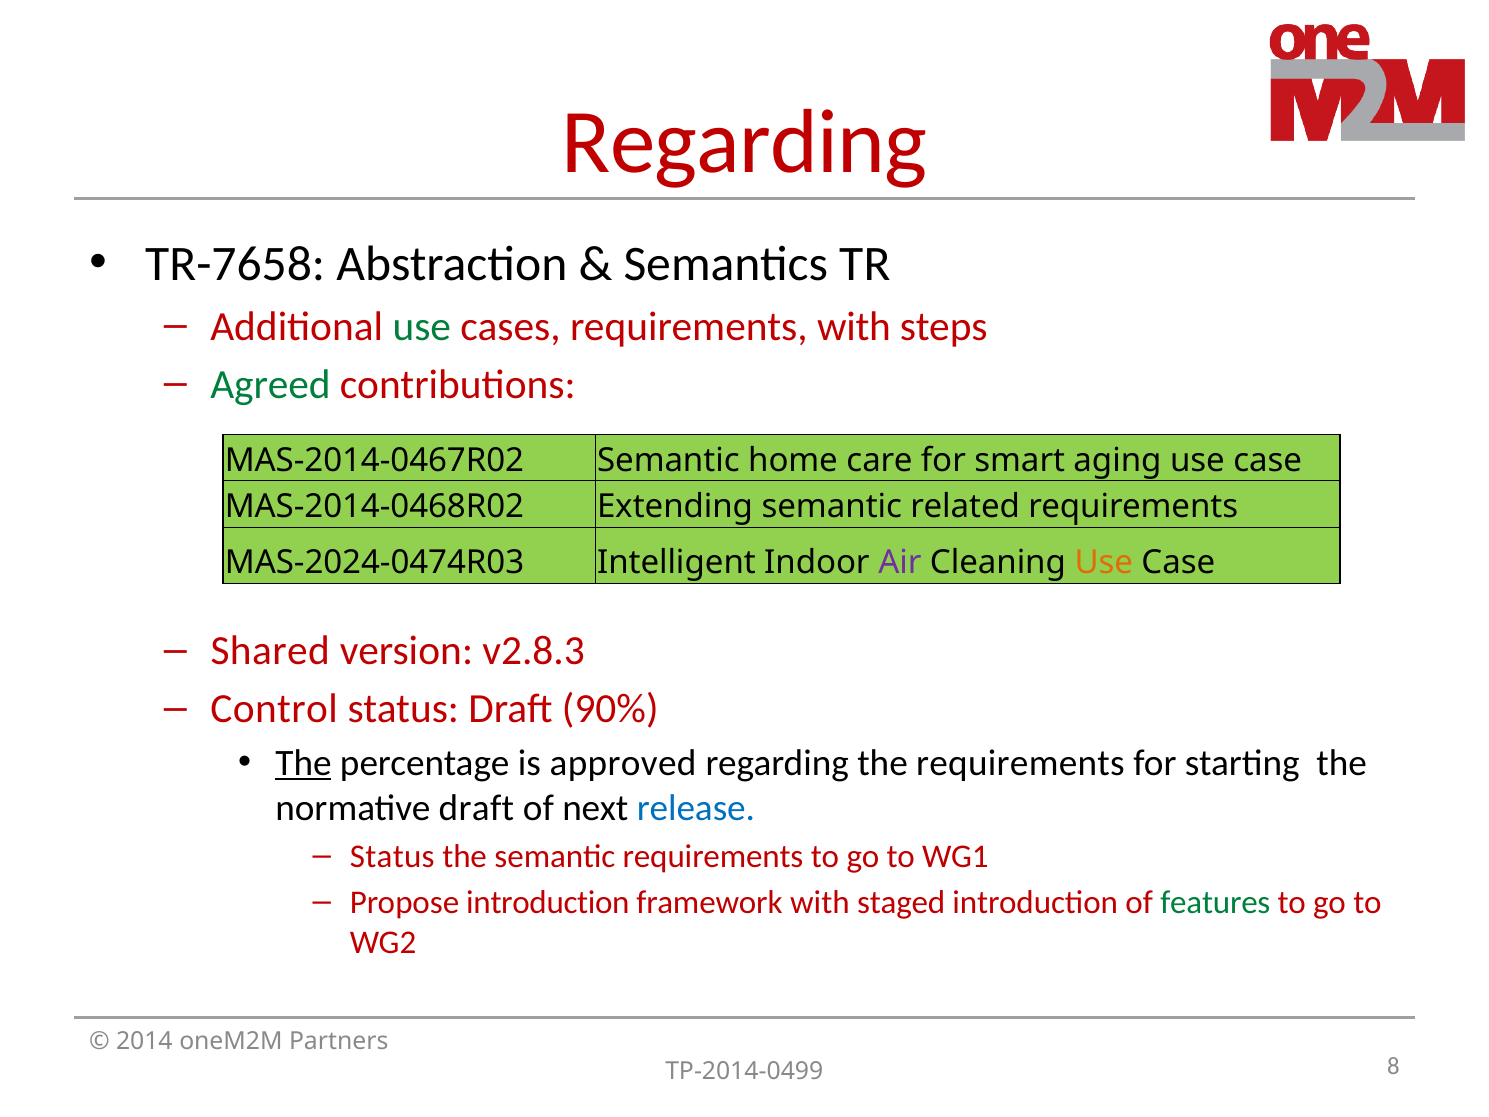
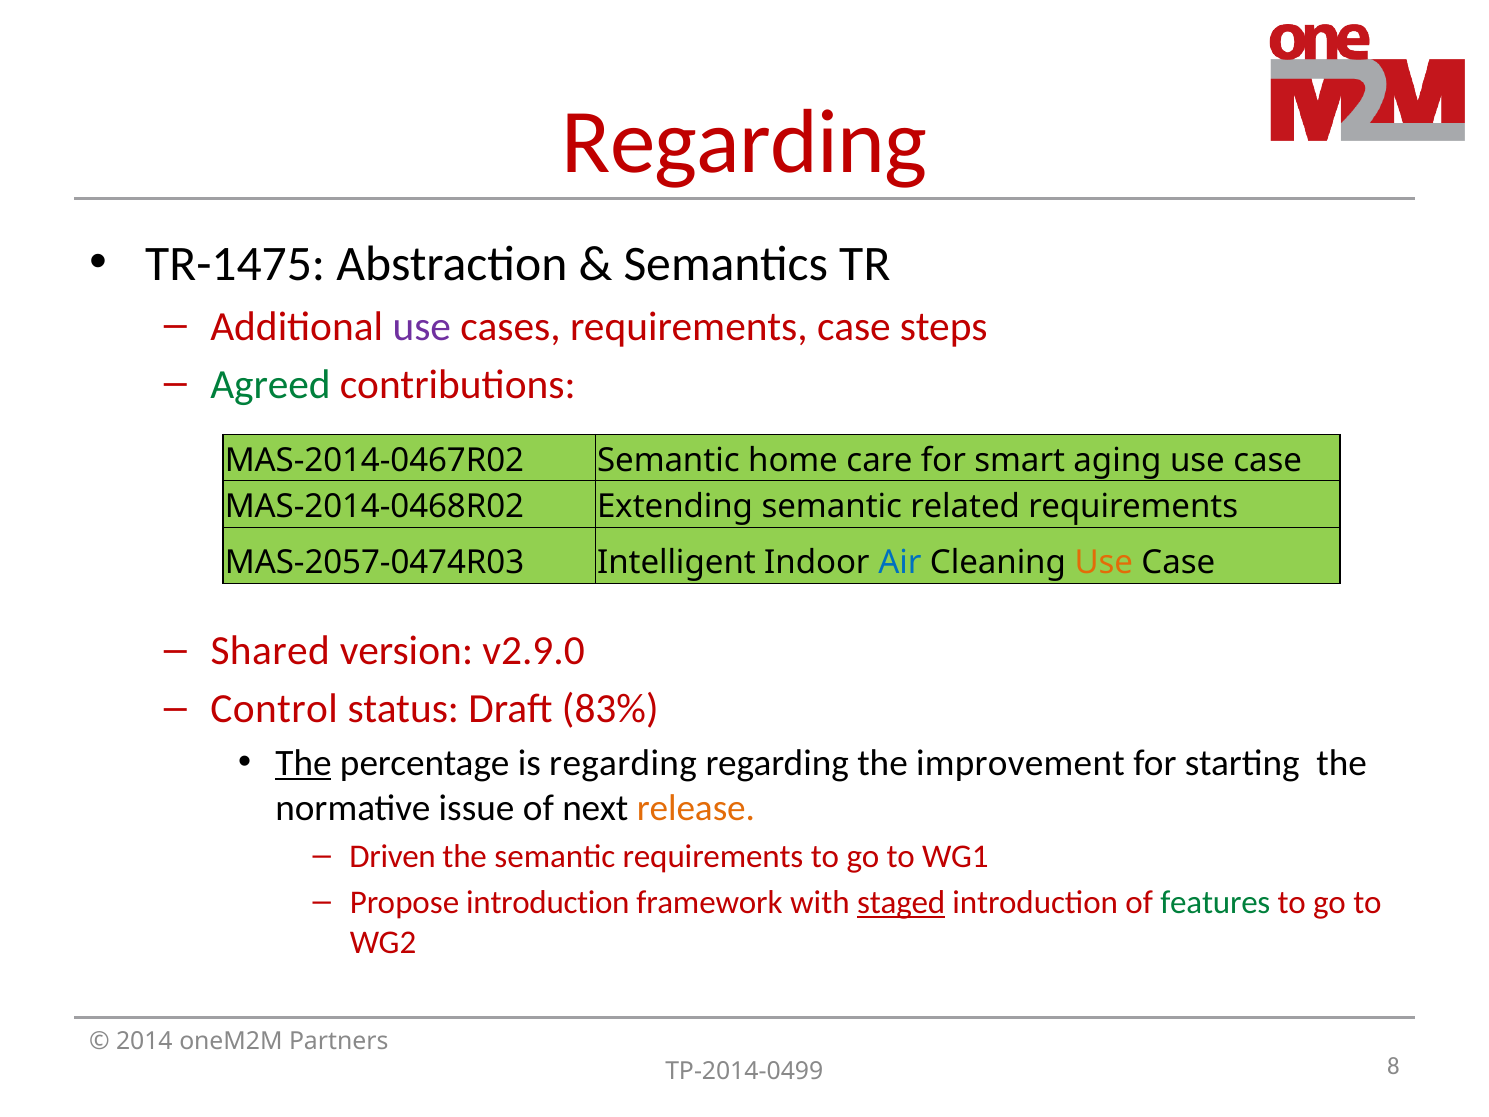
TR-7658: TR-7658 -> TR-1475 (235, 264)
use colour: green -> purple (422, 326)
requirements with: with -> case (854, 326)
MAS-2024-0474R03: MAS-2024-0474R03 -> MAS-2057-0474R03 (375, 562)
Air colour: purple -> blue (900, 562)
v2.8.3: v2.8.3 -> v2.9.0 (534, 651)
90%: 90% -> 83% (610, 709)
is approved: approved -> regarding (623, 763)
the requirements: requirements -> improvement (1020, 763)
normative draft: draft -> issue (477, 808)
release colour: blue -> orange (696, 808)
Status: Status -> Driven (393, 856)
staged underline: none -> present (901, 902)
